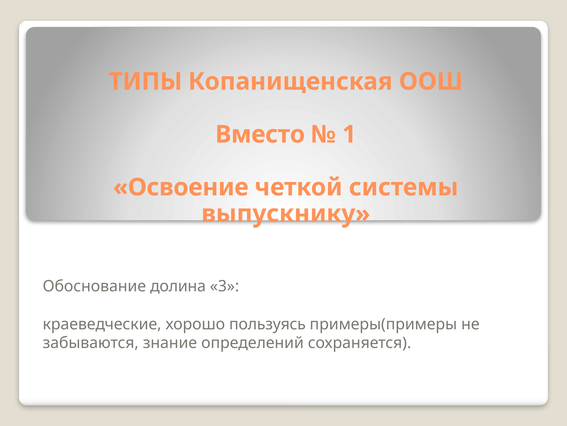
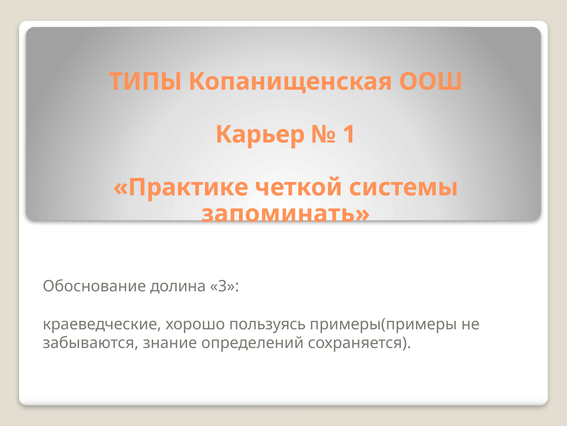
Вместо: Вместо -> Карьер (260, 134)
Освоение: Освоение -> Практике (181, 187)
выпускнику: выпускнику -> запоминать (286, 213)
